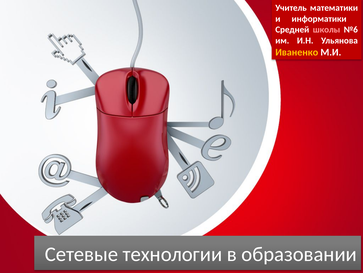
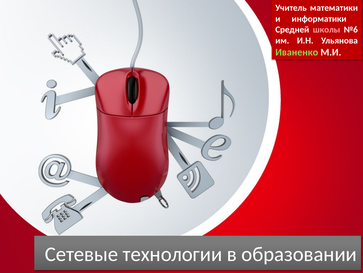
Иваненко colour: yellow -> light green (297, 52)
